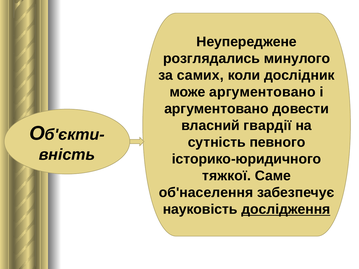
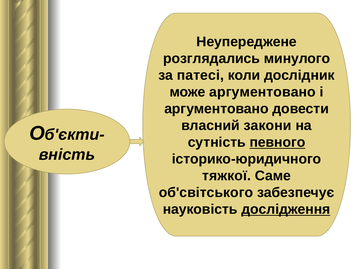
самих: самих -> патесі (200, 75)
гвардії: гвардії -> закони (268, 126)
певного underline: none -> present (277, 142)
об'населення: об'населення -> об'світського (206, 193)
